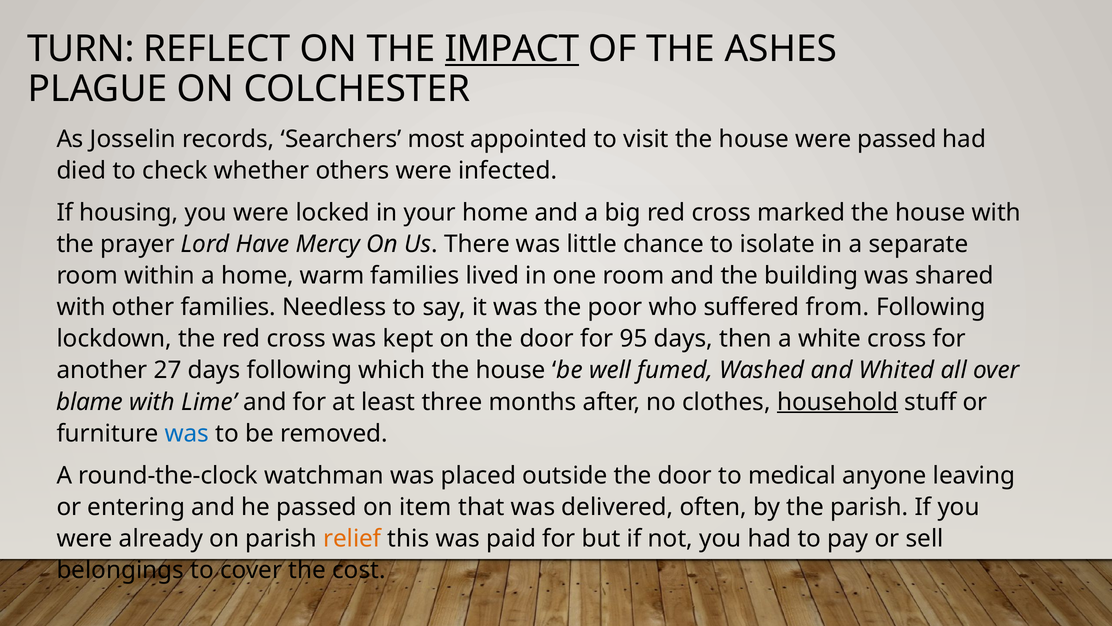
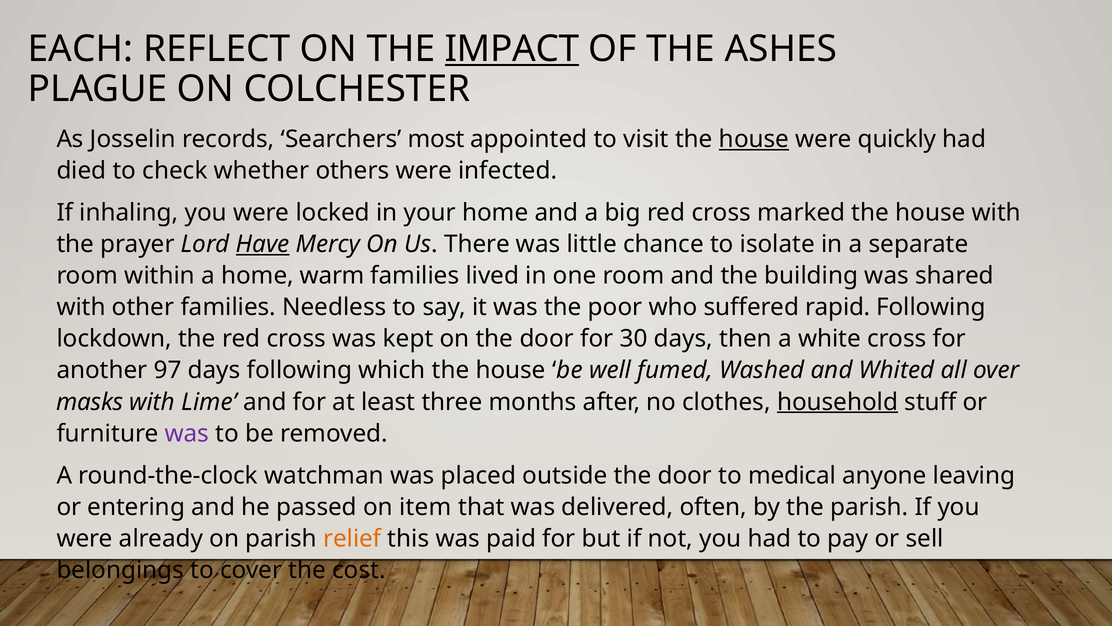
TURN: TURN -> EACH (81, 49)
house underline: none -> present (754, 139)
were passed: passed -> quickly (897, 139)
housing: housing -> inhaling (129, 213)
Have underline: none -> present (263, 244)
from: from -> rapid (838, 307)
95: 95 -> 30 (634, 339)
27: 27 -> 97 (168, 370)
blame: blame -> masks (90, 402)
was colour: blue -> purple (187, 433)
